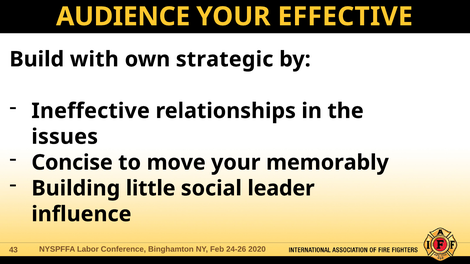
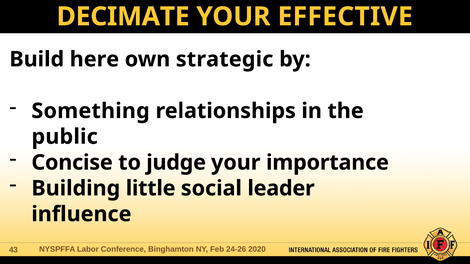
AUDIENCE: AUDIENCE -> DECIMATE (123, 17)
with: with -> here (94, 59)
Ineffective: Ineffective -> Something (91, 111)
issues: issues -> public (65, 137)
move: move -> judge (176, 163)
memorably: memorably -> importance (327, 163)
